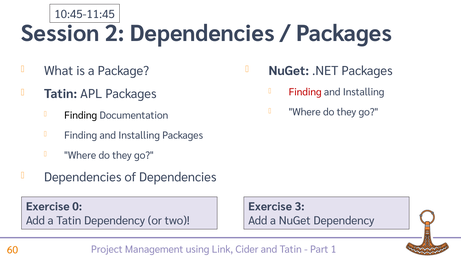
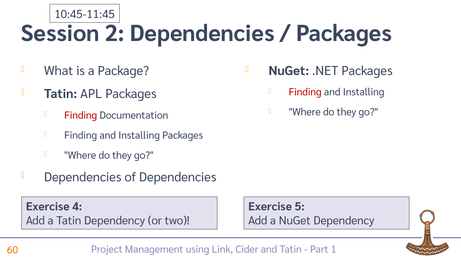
Finding colour: black -> red (81, 115)
0: 0 -> 4 (77, 206)
3: 3 -> 5 (300, 206)
